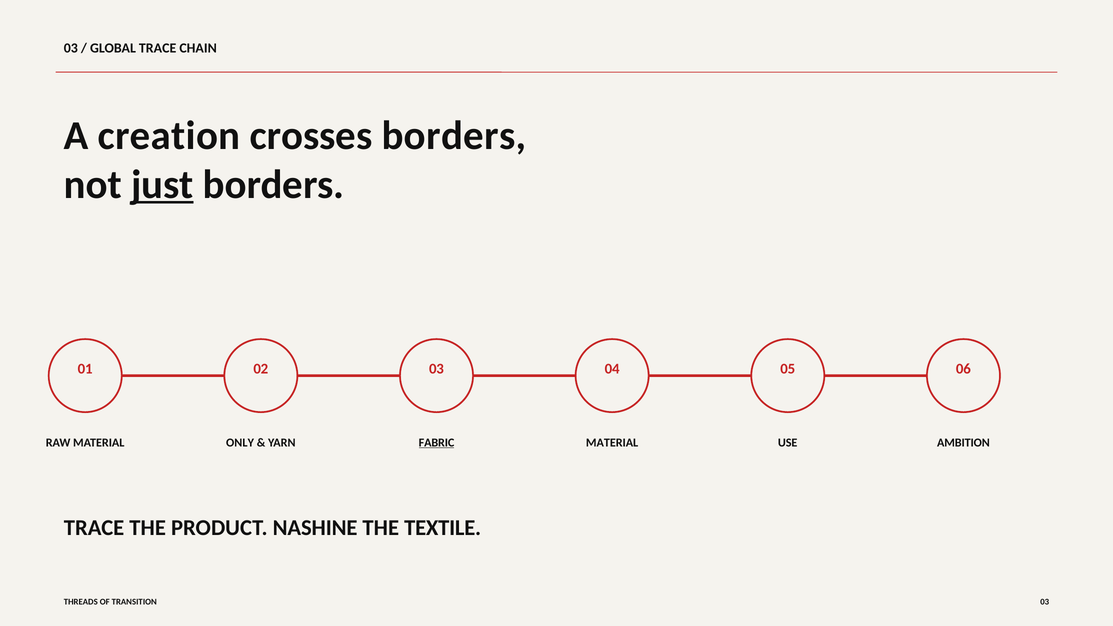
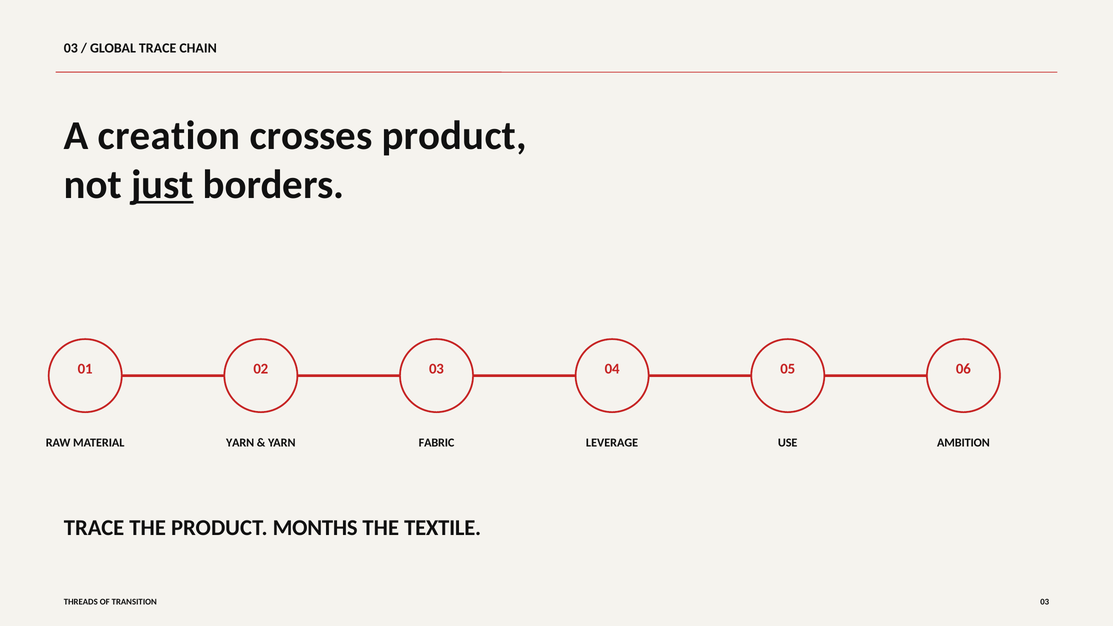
crosses borders: borders -> product (454, 136)
ONLY: ONLY -> YARN (240, 443)
FABRIC underline: present -> none (437, 443)
MATERIAL: MATERIAL -> LEVERAGE (612, 443)
NASHINE: NASHINE -> MONTHS (315, 528)
